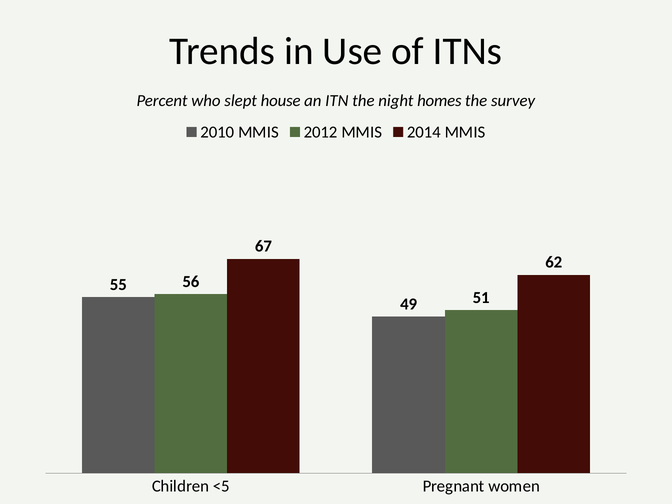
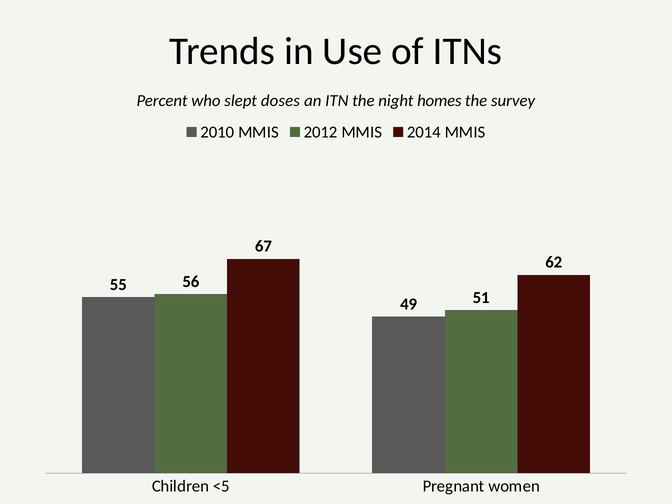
house: house -> doses (280, 101)
